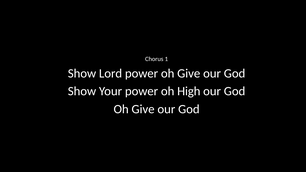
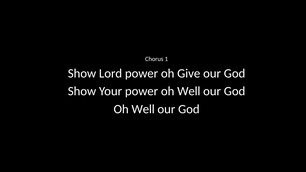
power oh High: High -> Well (189, 91)
Give: Give -> Well (143, 109)
